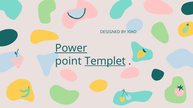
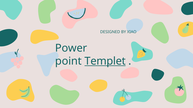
Power underline: present -> none (71, 48)
